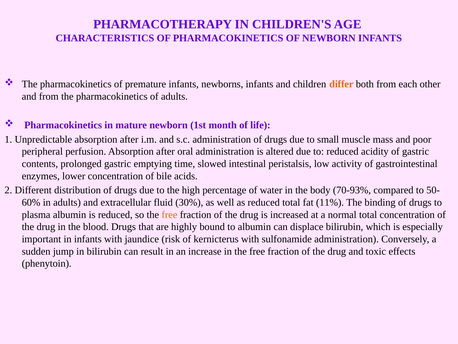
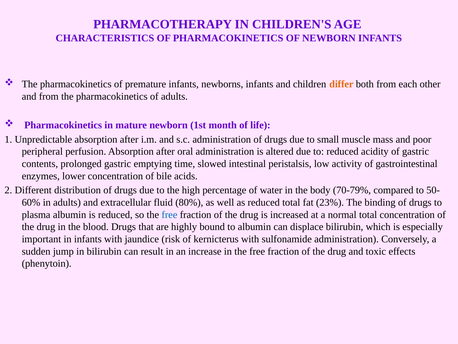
70-93%: 70-93% -> 70-79% (352, 190)
30%: 30% -> 80% (189, 202)
11%: 11% -> 23% (330, 202)
free colour: orange -> blue (169, 214)
